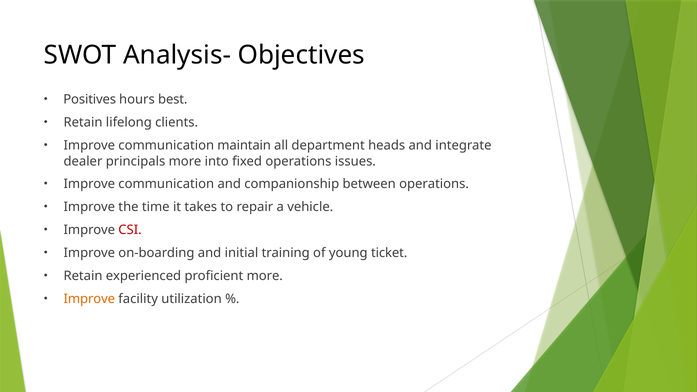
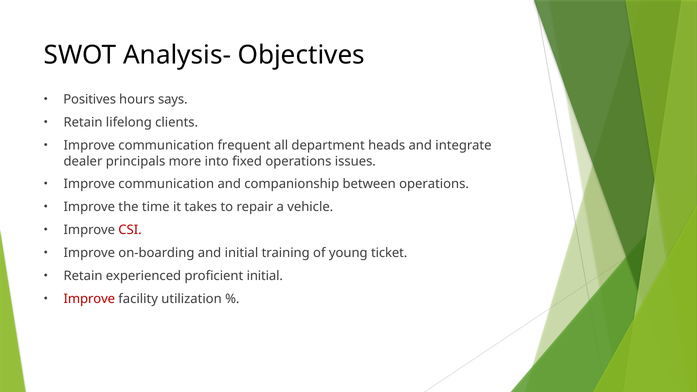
best: best -> says (173, 100)
maintain: maintain -> frequent (244, 146)
proficient more: more -> initial (265, 276)
Improve colour: orange -> red (89, 299)
